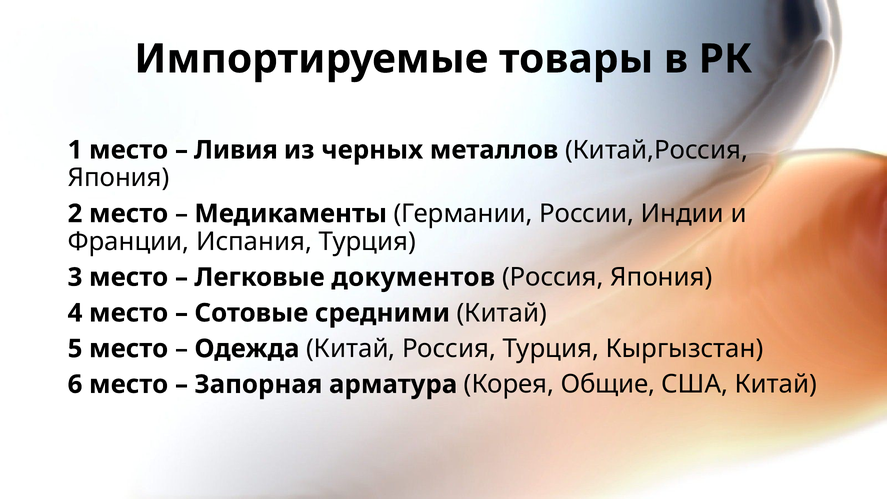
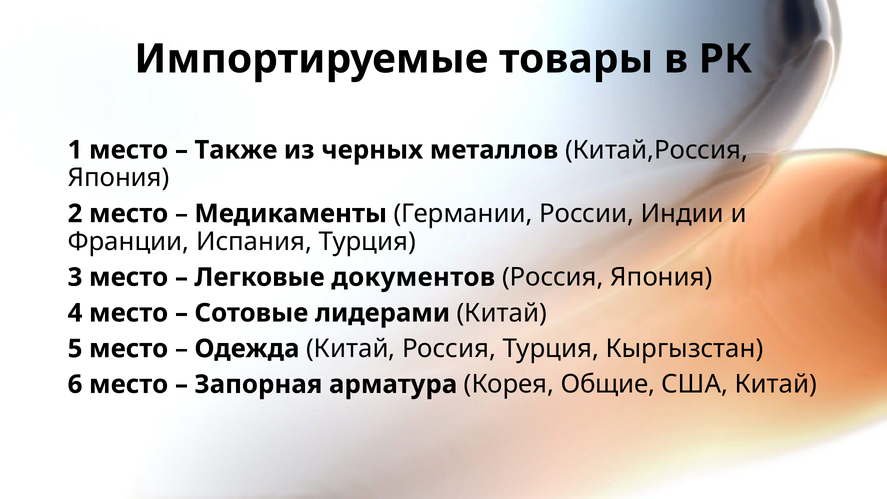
Ливия: Ливия -> Также (236, 150)
средними: средними -> лидерами (383, 313)
